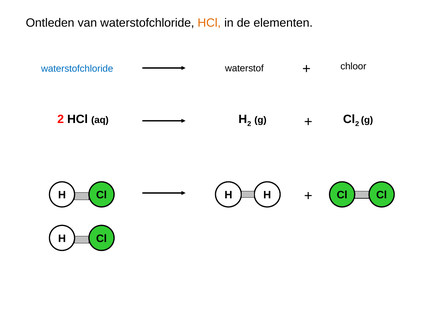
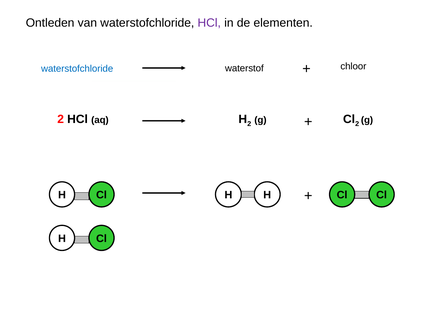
HCl colour: orange -> purple (209, 23)
